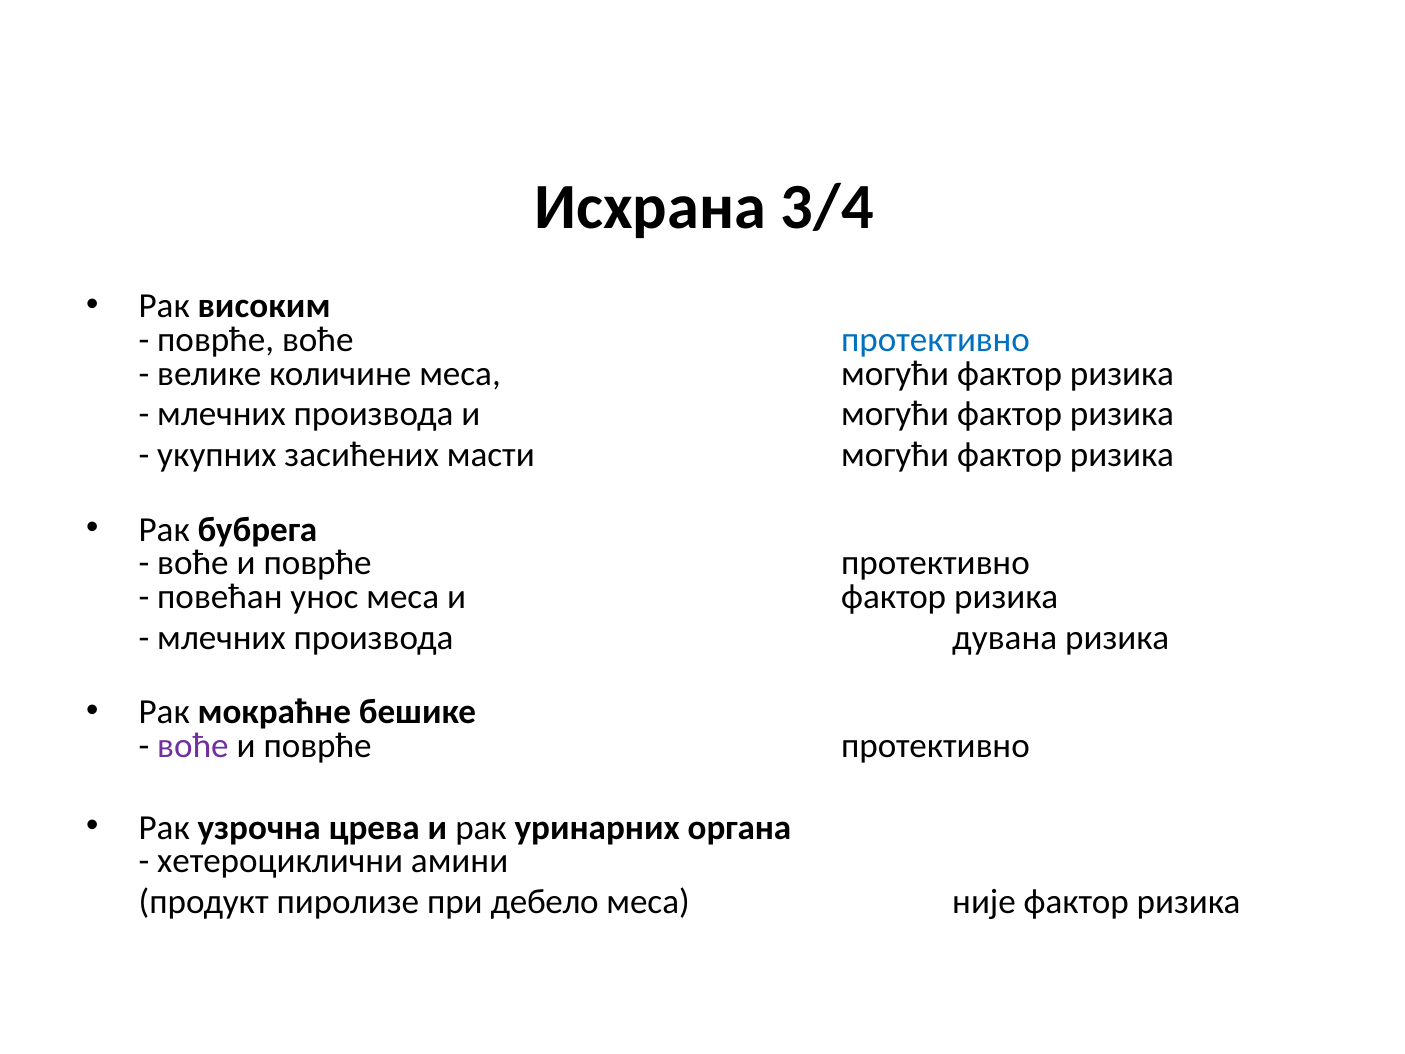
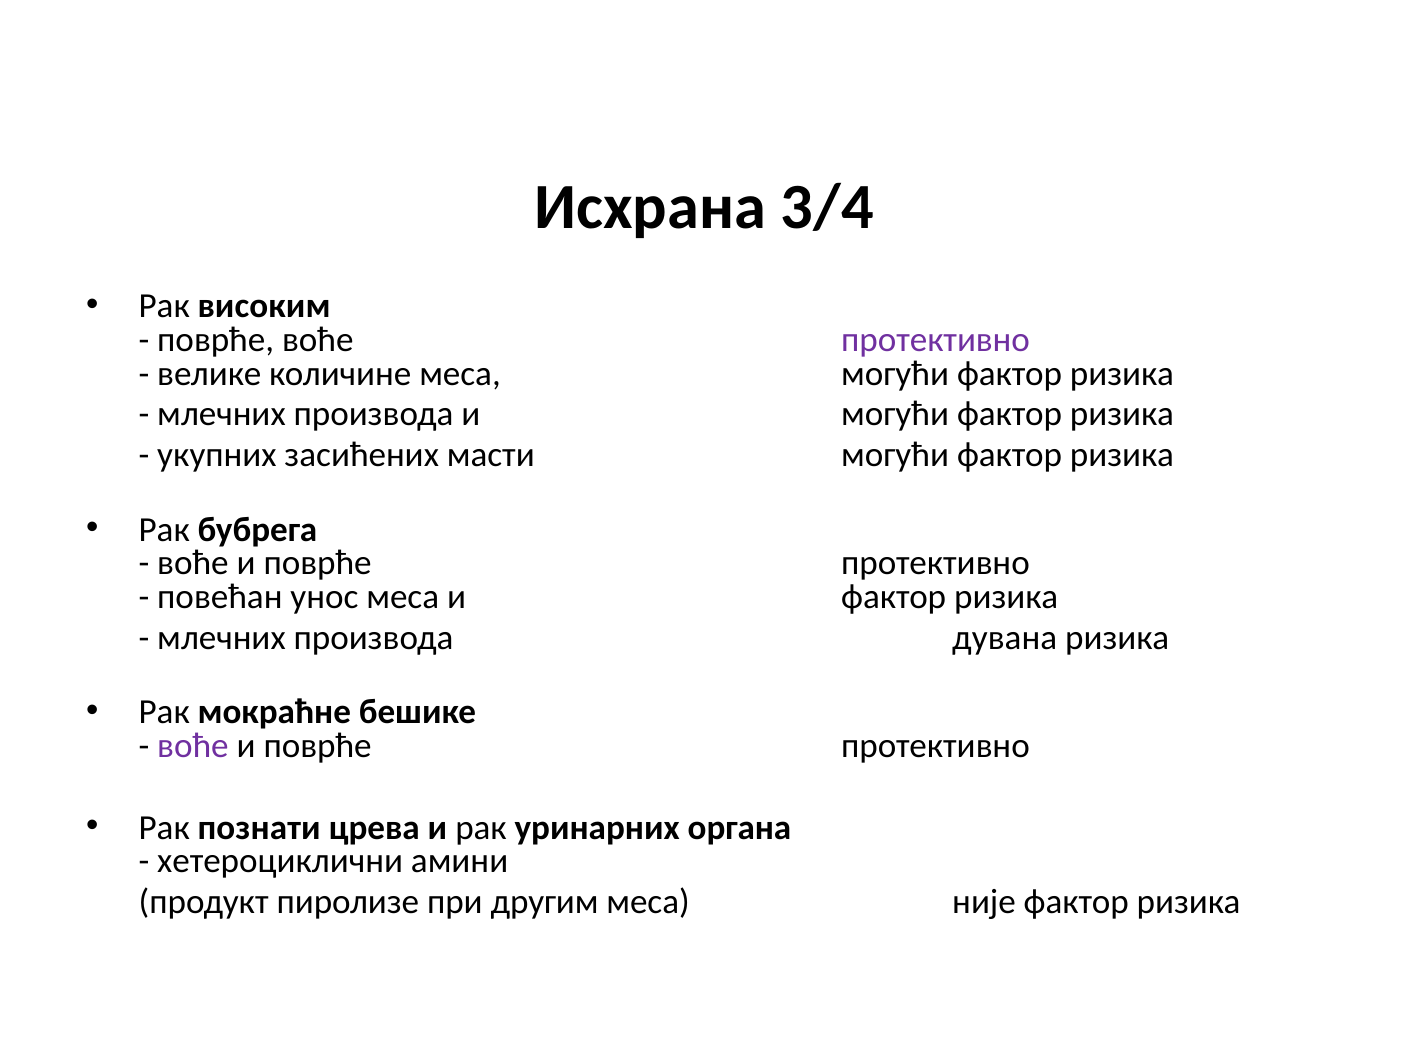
протективно colour: blue -> purple (936, 340)
узрочна: узрочна -> познати (259, 827)
дебело: дебело -> другим (545, 902)
